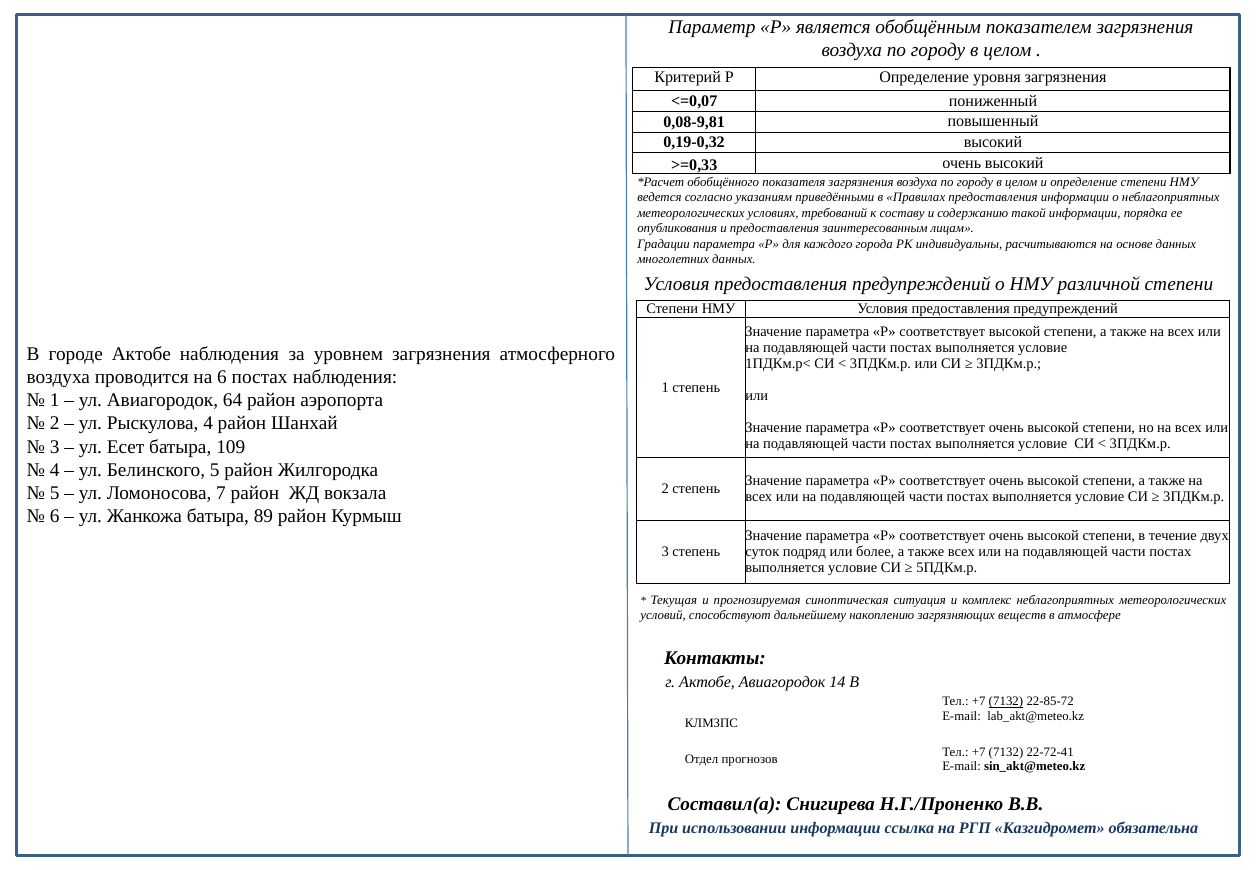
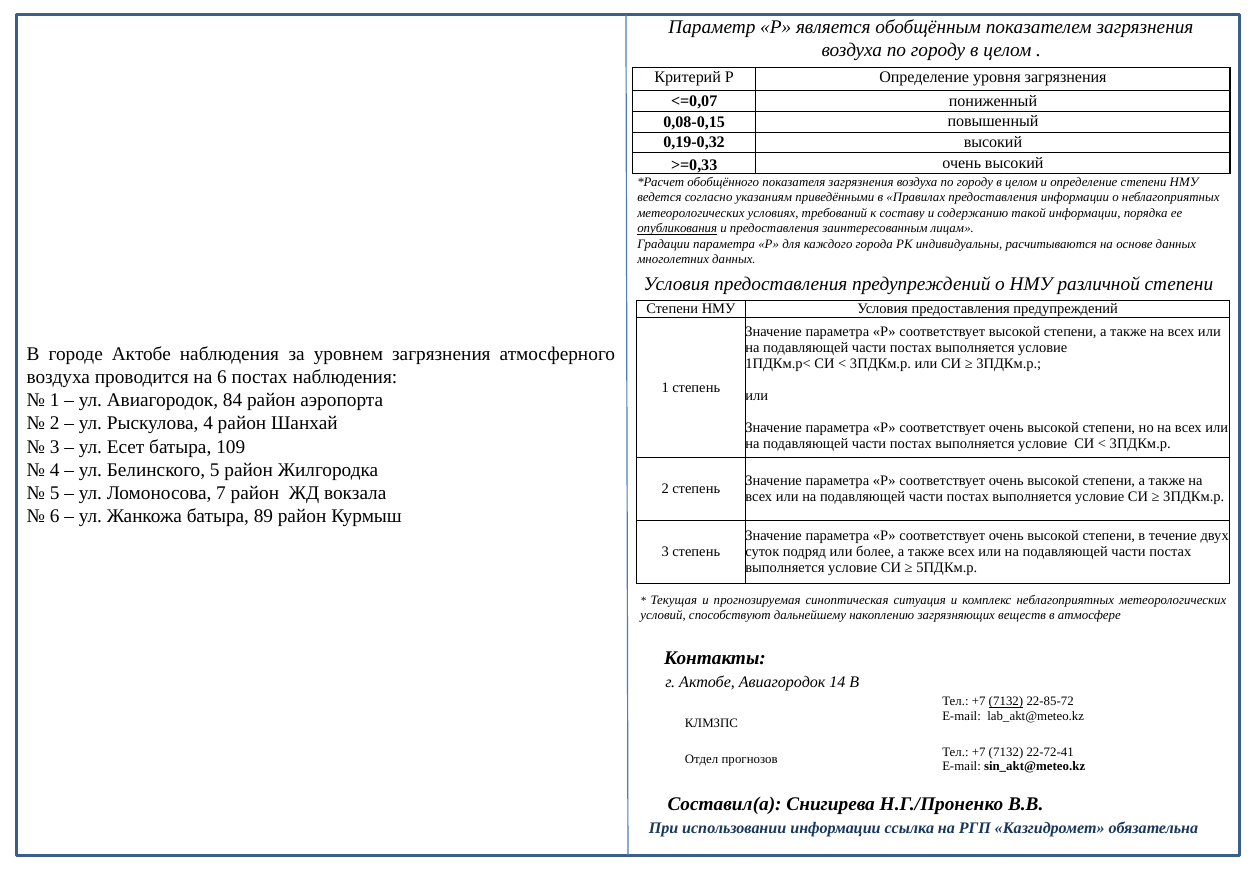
0,08-9,81: 0,08-9,81 -> 0,08-0,15 (694, 122)
опубликования underline: none -> present (677, 228)
64: 64 -> 84 (233, 400)
